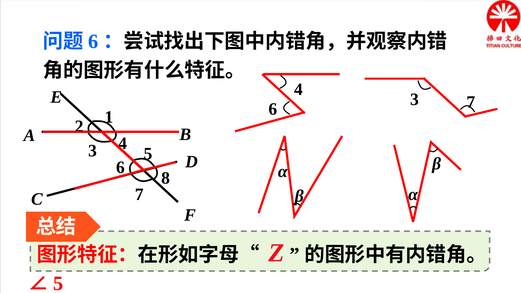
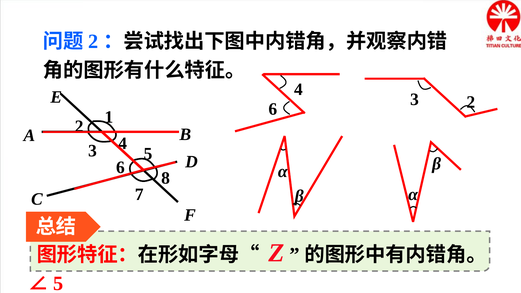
6: 6 -> 2 (93, 41)
3 7: 7 -> 2 (471, 102)
